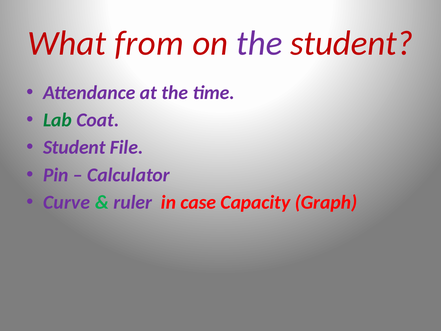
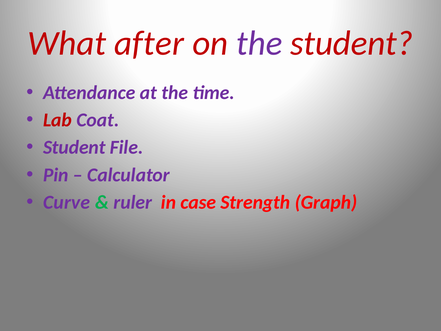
from: from -> after (149, 43)
Lab colour: green -> red (57, 120)
Capacity: Capacity -> Strength (255, 202)
